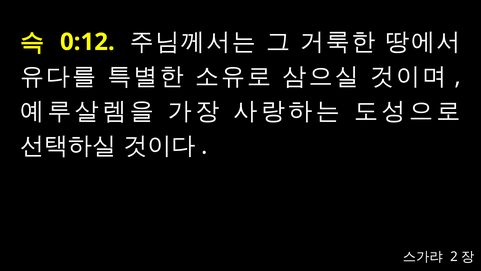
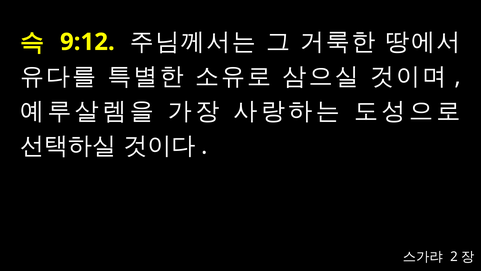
0:12: 0:12 -> 9:12 (87, 42)
